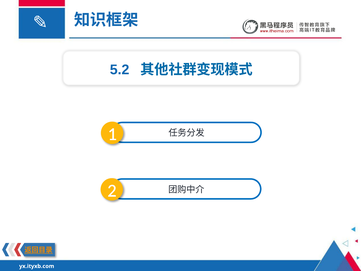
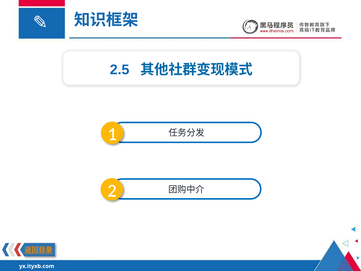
5.2: 5.2 -> 2.5 (120, 70)
